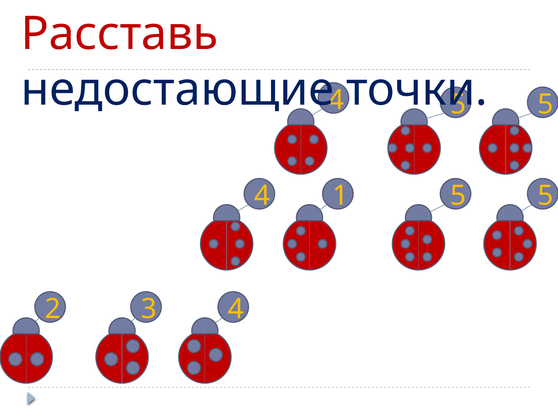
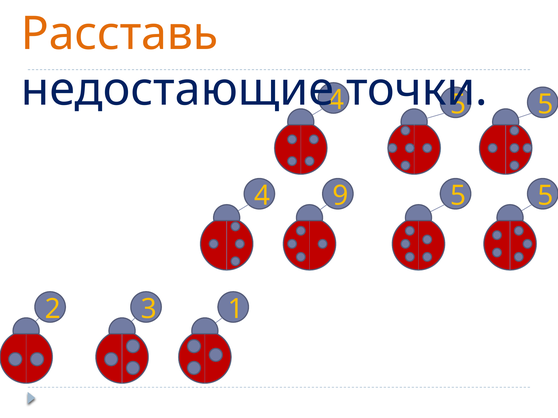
Расставь colour: red -> orange (120, 34)
1: 1 -> 9 (340, 196)
2 4: 4 -> 1 (236, 309)
